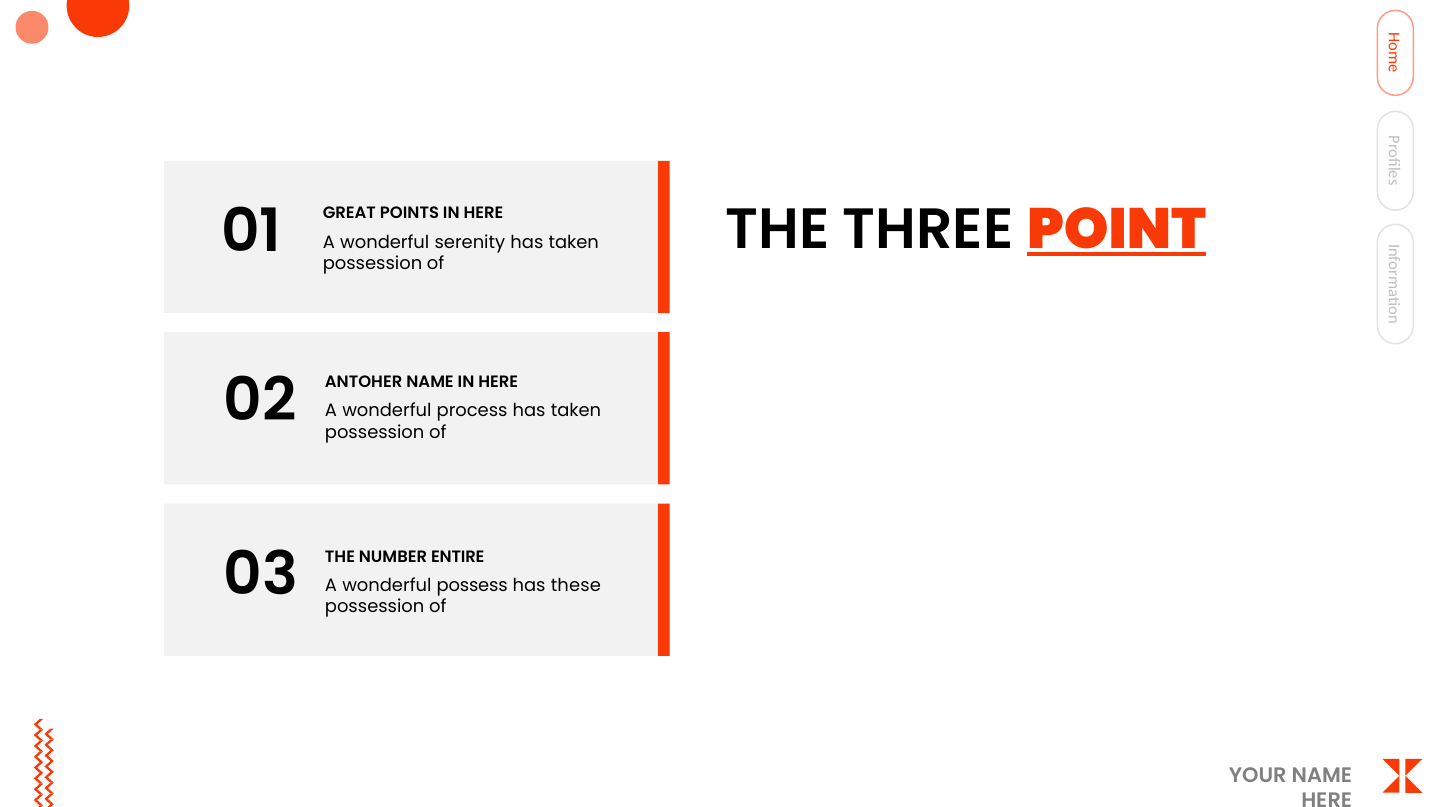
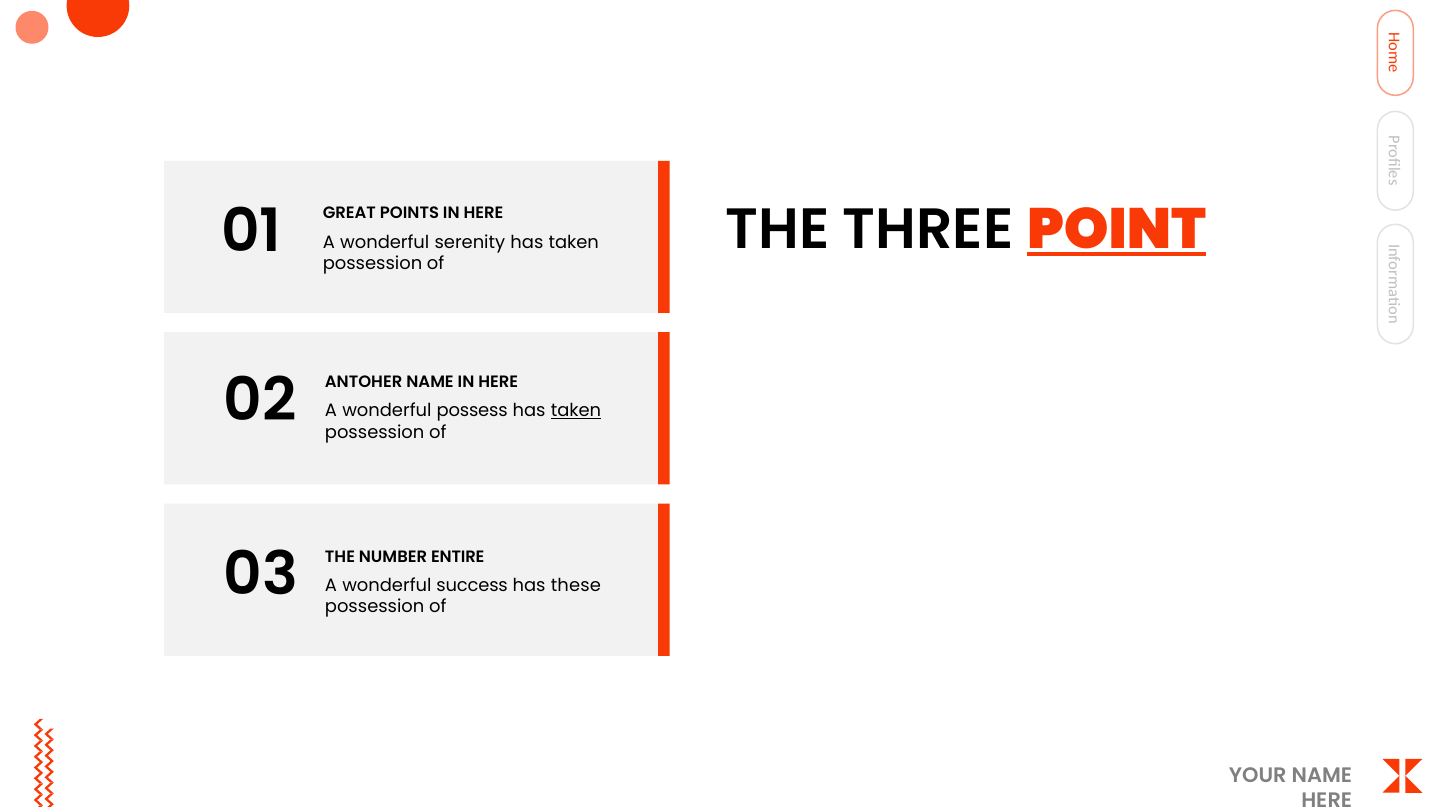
process: process -> possess (472, 411)
taken underline: none -> present (576, 411)
possess: possess -> success (472, 586)
